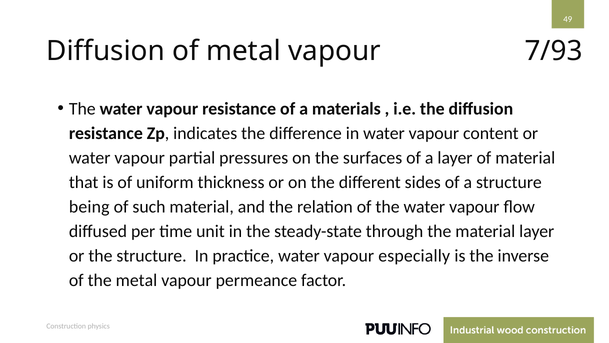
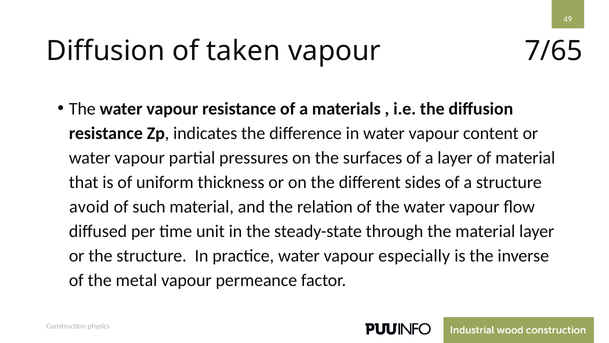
of metal: metal -> taken (243, 51)
7/93: 7/93 -> 7/65 (554, 51)
being: being -> avoid (89, 207)
